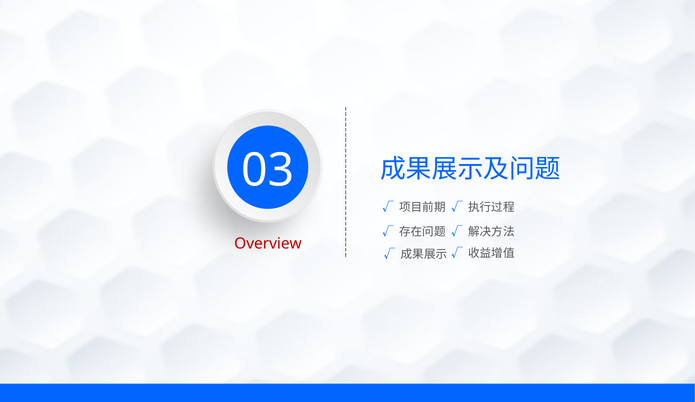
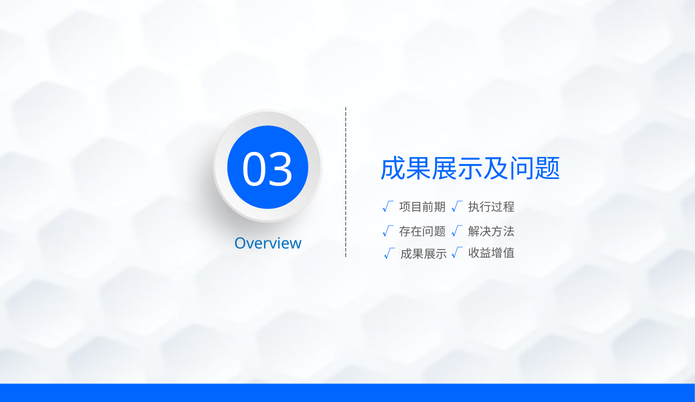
Overview colour: red -> blue (268, 244)
